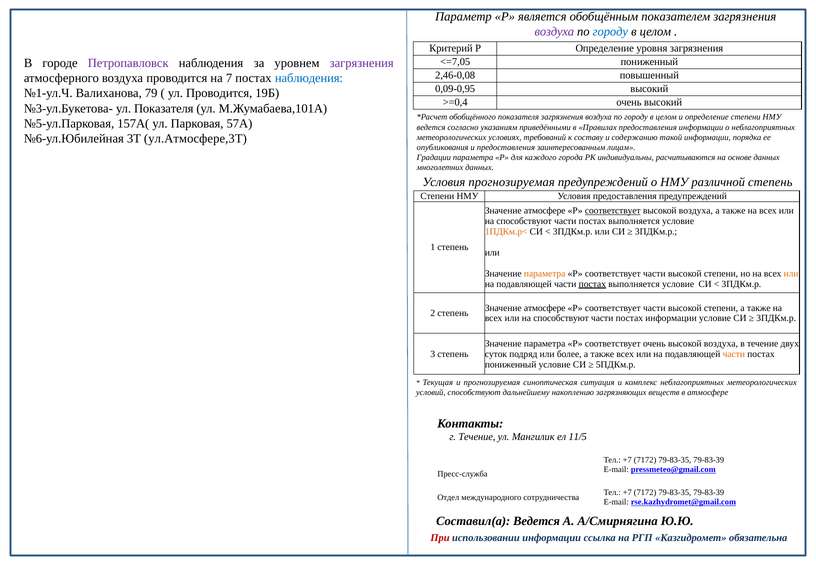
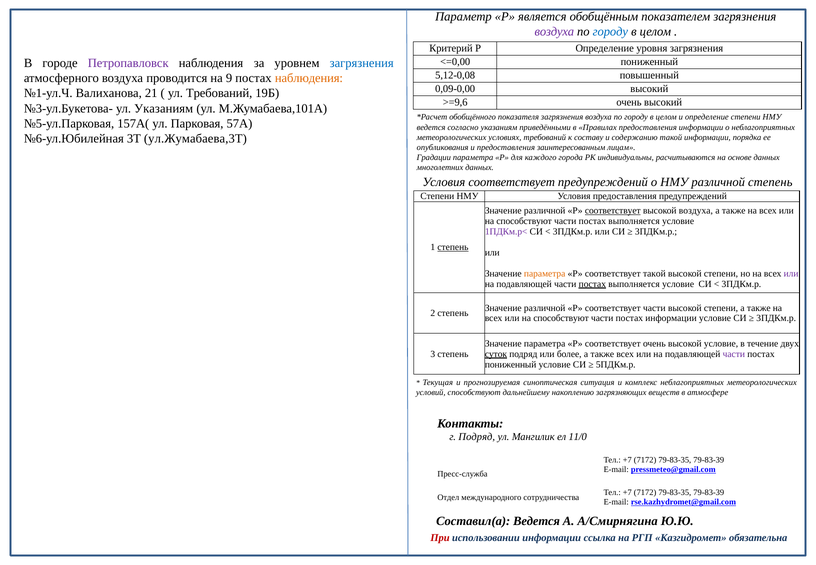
<=7,05: <=7,05 -> <=0,00 (455, 62)
загрязнения colour: purple -> blue (362, 63)
2,46-0,08: 2,46-0,08 -> 5,12-0,08 (455, 75)
7: 7 -> 9 (229, 78)
наблюдения colour: blue -> orange (309, 78)
0,09-0,95: 0,09-0,95 -> 0,09-0,00 (455, 89)
79: 79 -> 21 (151, 93)
ул Проводится: Проводится -> Требований (219, 93)
>=0,4: >=0,4 -> >=9,6 (455, 102)
ул Показателя: Показателя -> Указаниям (164, 108)
ул.Атмосфере,3Т: ул.Атмосфере,3Т -> ул.Жумабаева,3Т (195, 139)
Условия прогнозируемая: прогнозируемая -> соответствует (512, 182)
атмосфере: атмосфере -> различной (545, 211)
1ПДКм.р< colour: orange -> purple (506, 232)
степень underline: none -> present (453, 247)
части: части -> такой (654, 273)
или colour: orange -> purple (791, 273)
атмосфере: атмосфере -> различной (545, 308)
очень высокой воздуха: воздуха -> условие (721, 343)
суток underline: none -> present (496, 354)
части colour: orange -> purple (734, 354)
г Течение: Течение -> Подряд (477, 437)
11/5: 11/5 -> 11/0 (578, 437)
